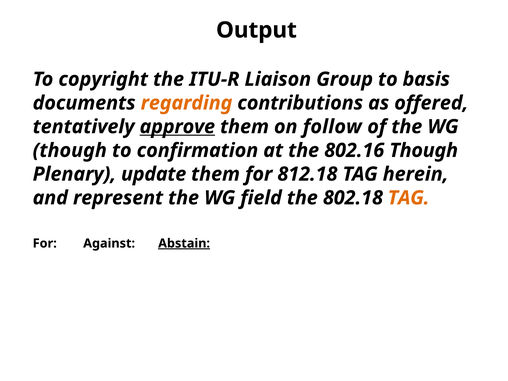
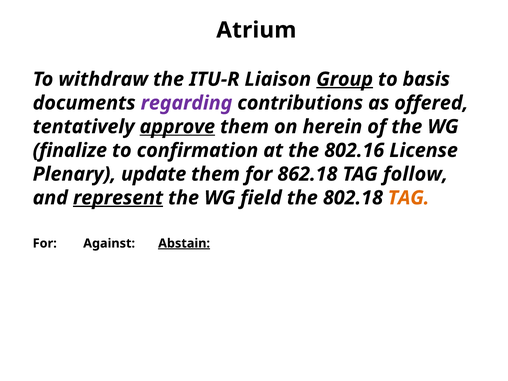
Output: Output -> Atrium (256, 30)
copyright: copyright -> withdraw (103, 79)
Group underline: none -> present (345, 79)
regarding colour: orange -> purple (187, 103)
follow: follow -> herein (332, 127)
though: though -> finalize (70, 150)
802.16 Though: Though -> License (424, 150)
812.18: 812.18 -> 862.18 (307, 174)
herein: herein -> follow (415, 174)
represent underline: none -> present (118, 198)
